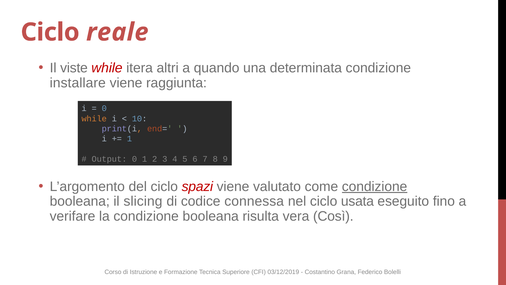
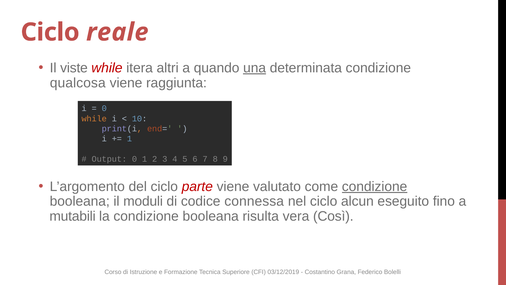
una underline: none -> present (255, 68)
installare: installare -> qualcosa (78, 83)
spazi: spazi -> parte (197, 186)
slicing: slicing -> moduli (143, 201)
usata: usata -> alcun (357, 201)
verifare: verifare -> mutabili (73, 216)
